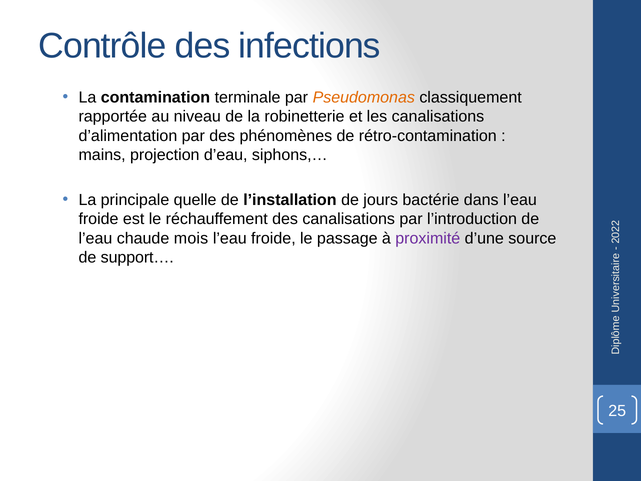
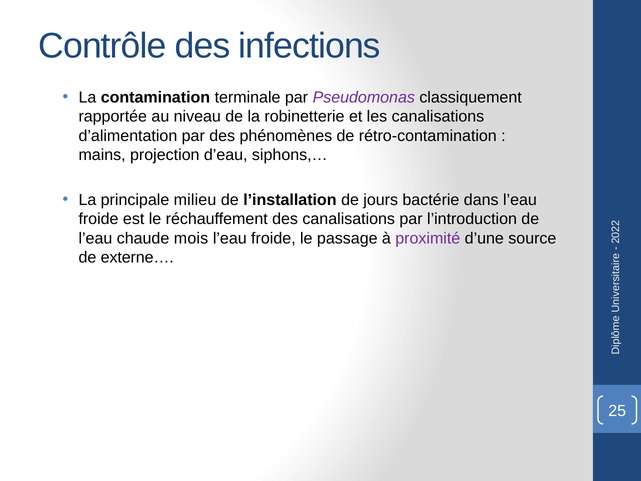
Pseudomonas colour: orange -> purple (364, 97)
quelle: quelle -> milieu (195, 200)
support…: support… -> externe… (137, 258)
